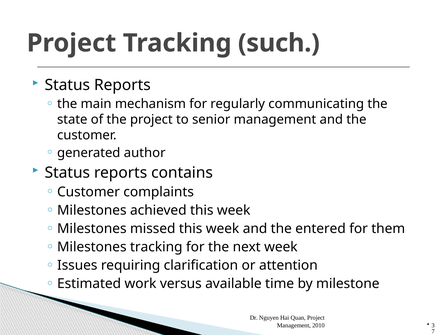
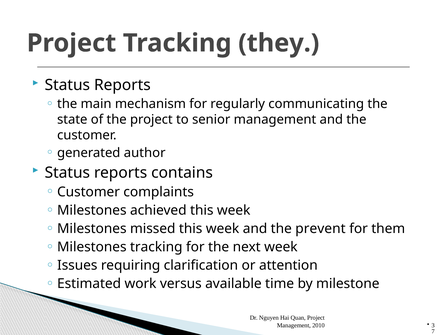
such: such -> they (279, 43)
entered: entered -> prevent (320, 229)
